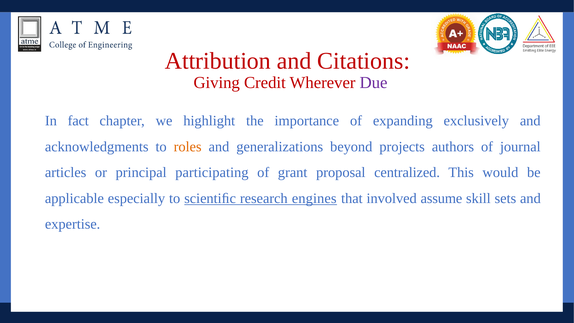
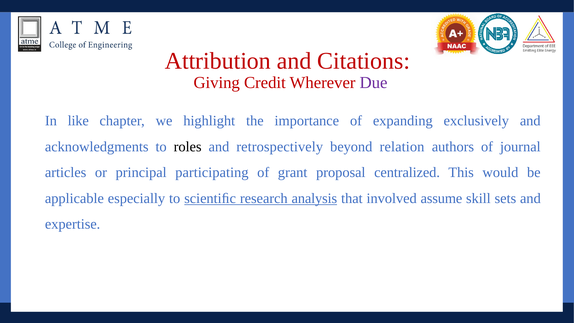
fact: fact -> like (78, 121)
roles colour: orange -> black (188, 147)
generalizations: generalizations -> retrospectively (280, 147)
projects: projects -> relation (402, 147)
engines: engines -> analysis (314, 198)
